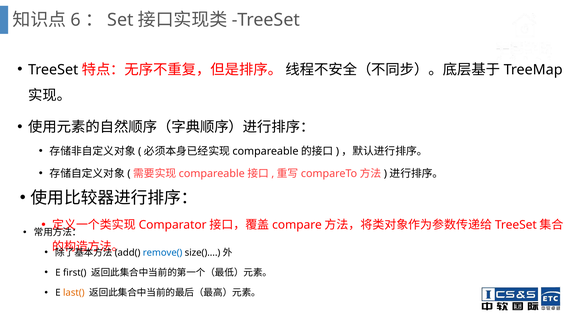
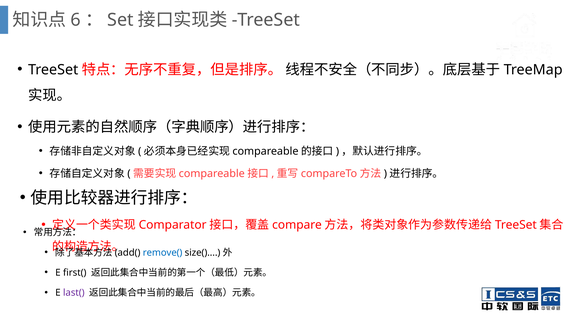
last( colour: orange -> purple (74, 293)
